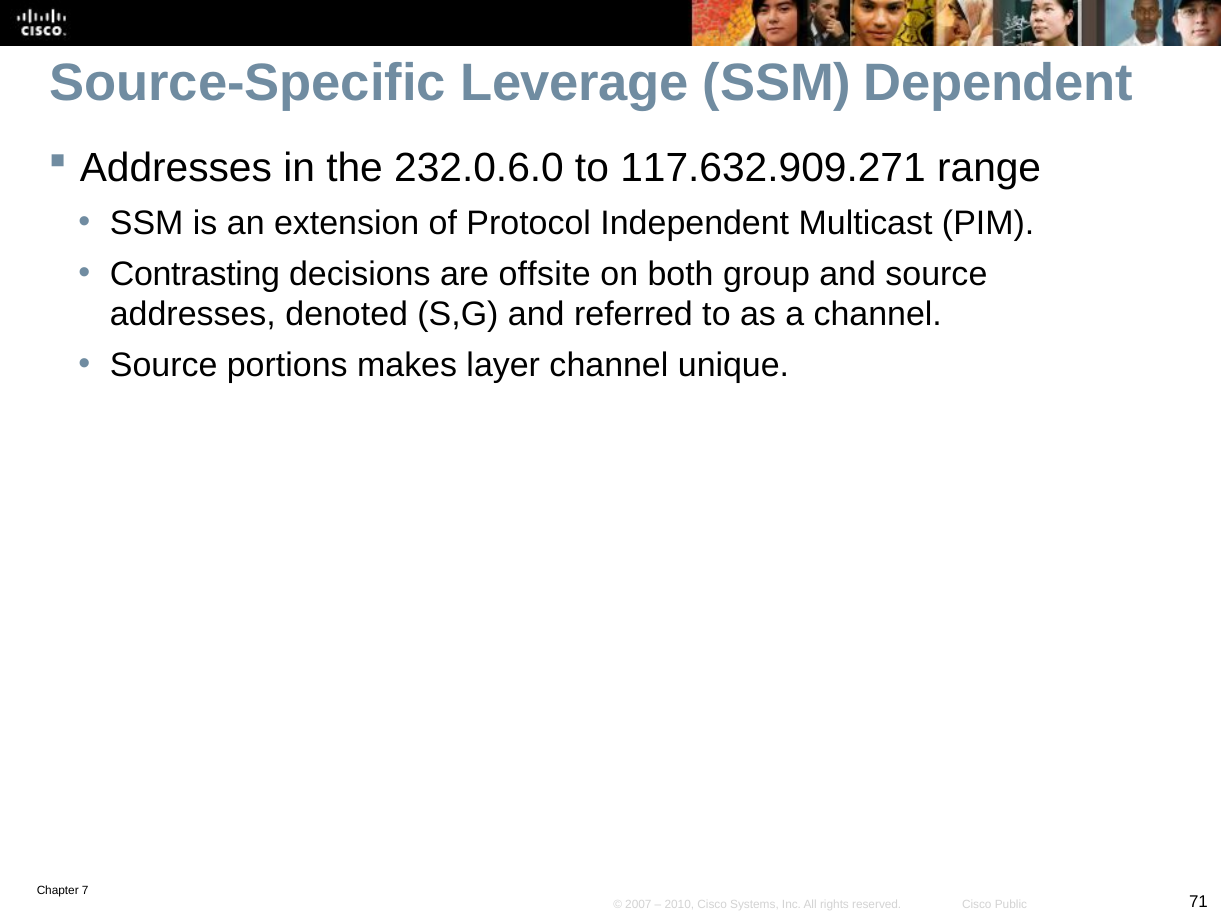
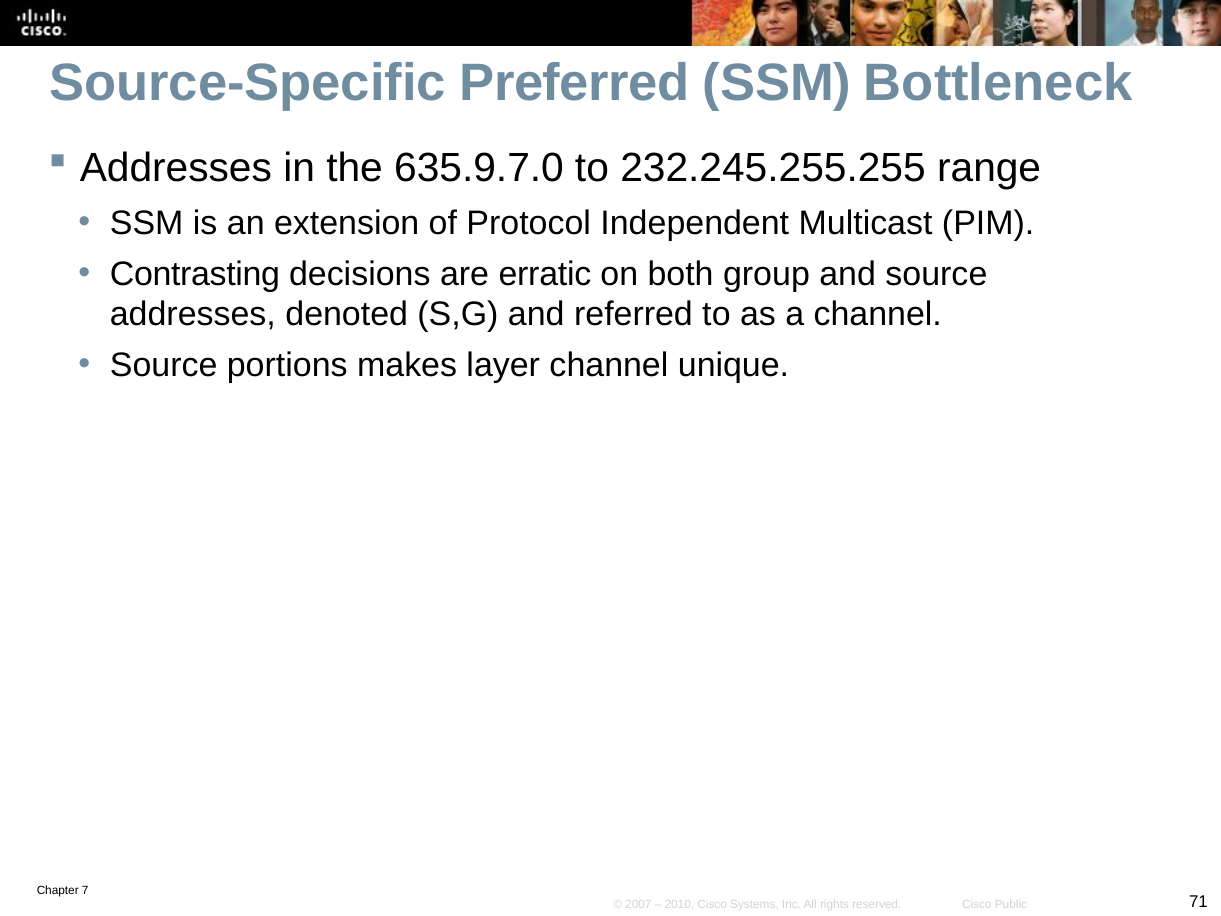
Leverage: Leverage -> Preferred (574, 83)
Dependent: Dependent -> Bottleneck (998, 83)
232.0.6.0: 232.0.6.0 -> 635.9.7.0 (479, 168)
117.632.909.271: 117.632.909.271 -> 232.245.255.255 (773, 168)
offsite: offsite -> erratic (545, 274)
